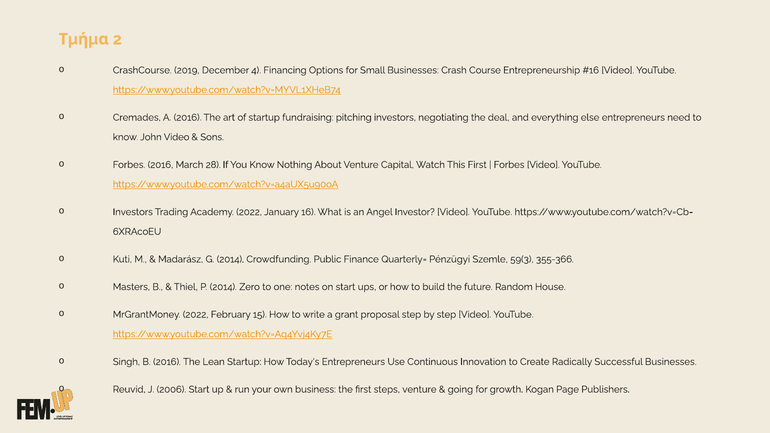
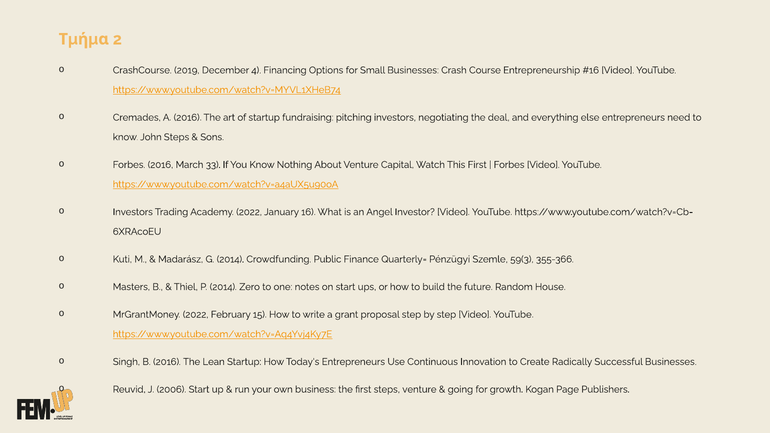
John Video: Video -> Steps (177, 137)
28: 28 -> 33 (213, 165)
